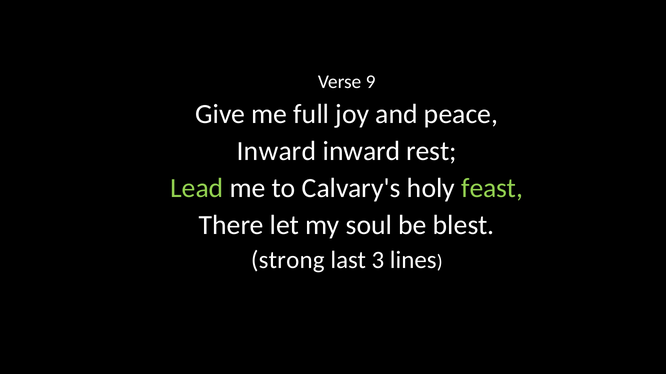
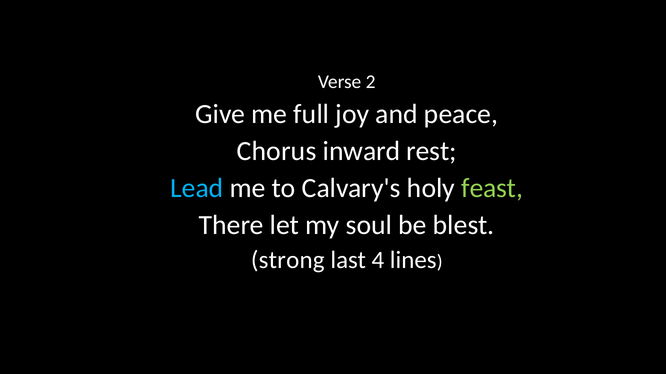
9: 9 -> 2 (371, 82)
Inward: Inward -> Chorus (277, 151)
Lead colour: light green -> light blue (197, 188)
3: 3 -> 4 (378, 261)
